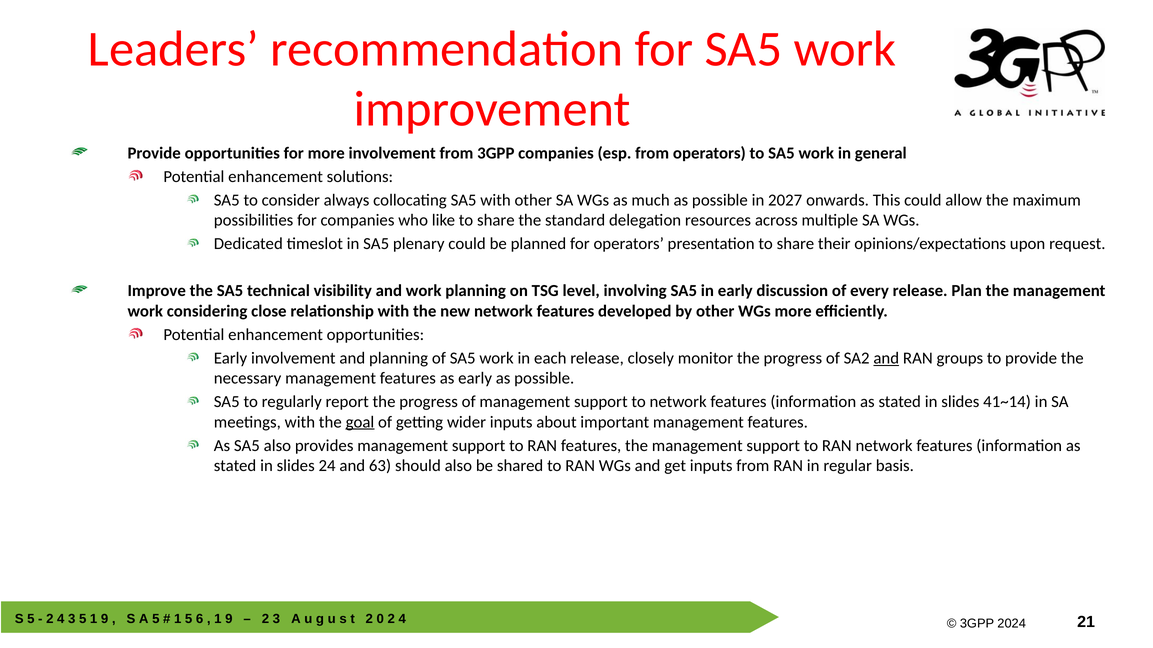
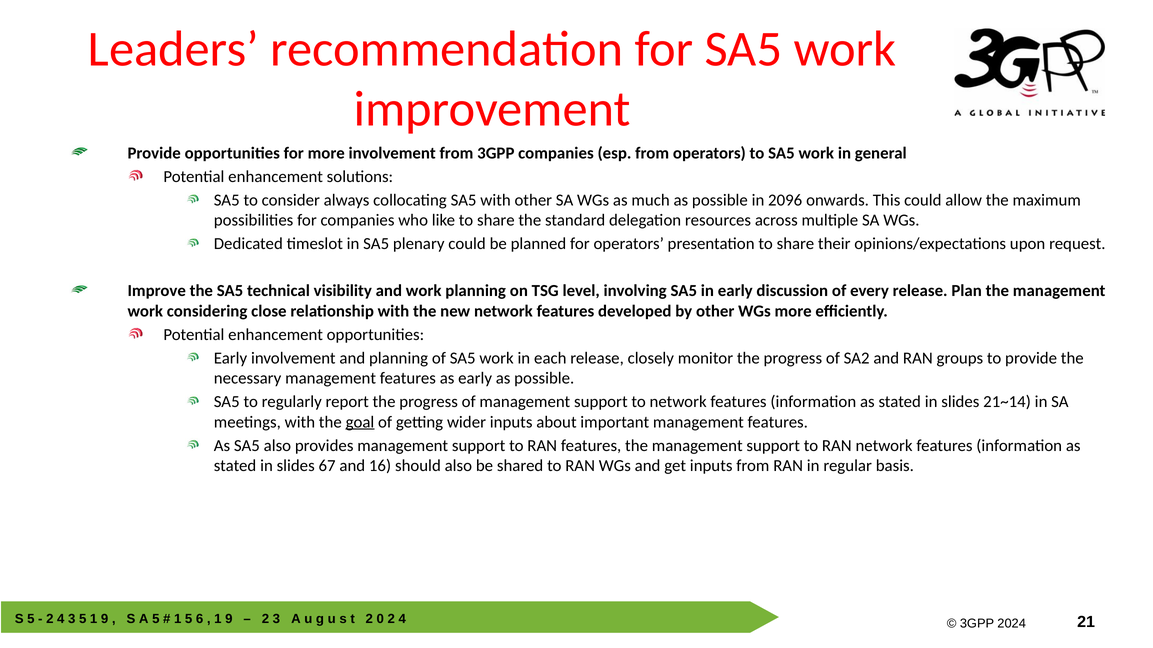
2027: 2027 -> 2096 (785, 200)
and underline: present -> none (886, 358)
41~14: 41~14 -> 21~14 (1007, 402)
24: 24 -> 67 (327, 466)
63: 63 -> 16 (380, 466)
